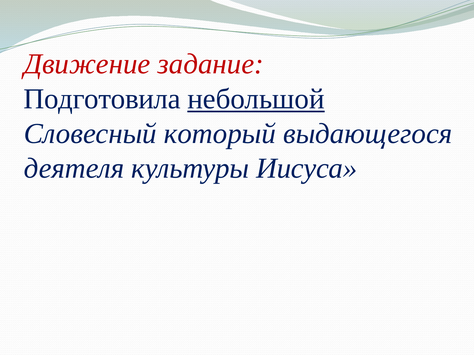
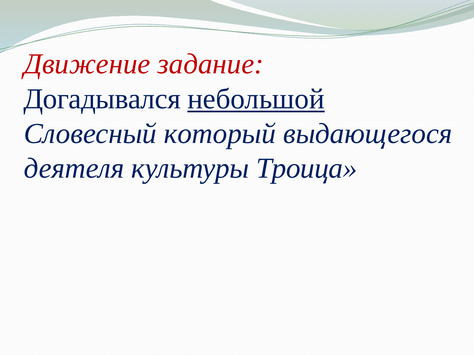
Подготовила: Подготовила -> Догадывался (102, 99)
Иисуса: Иисуса -> Троица (307, 169)
